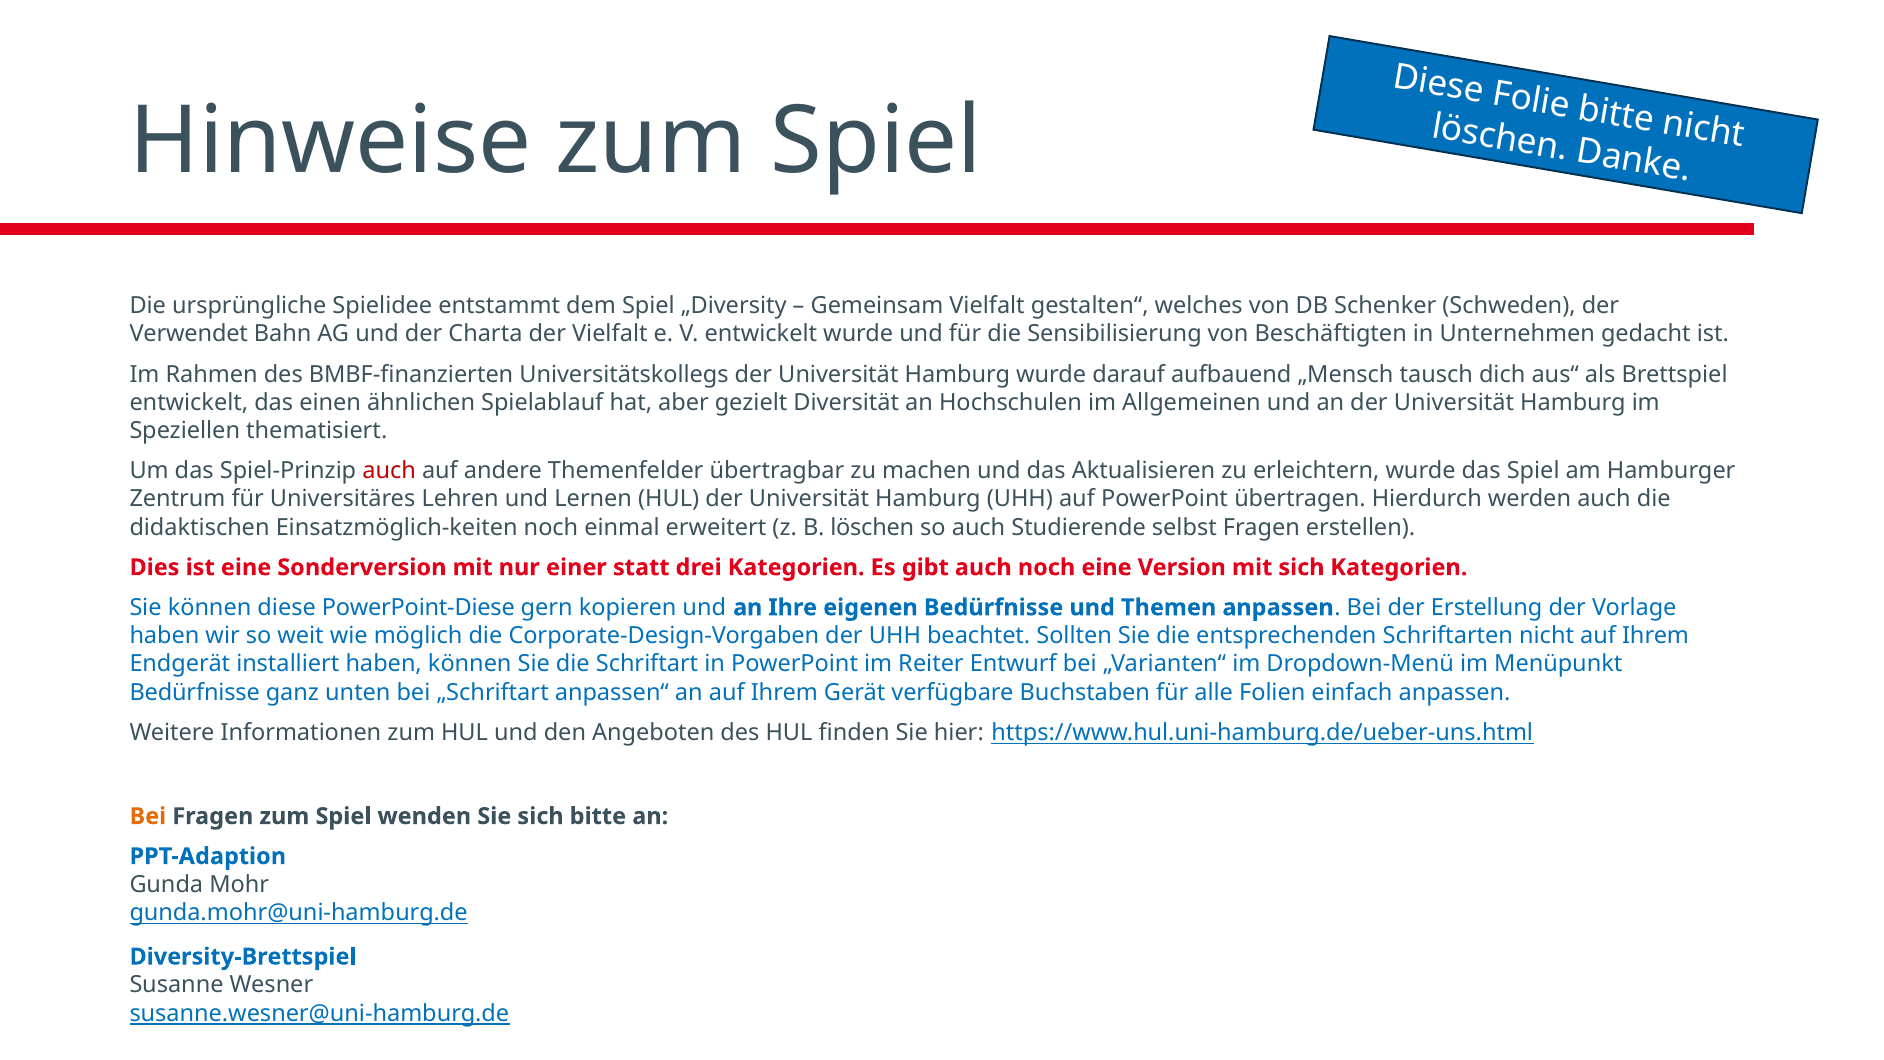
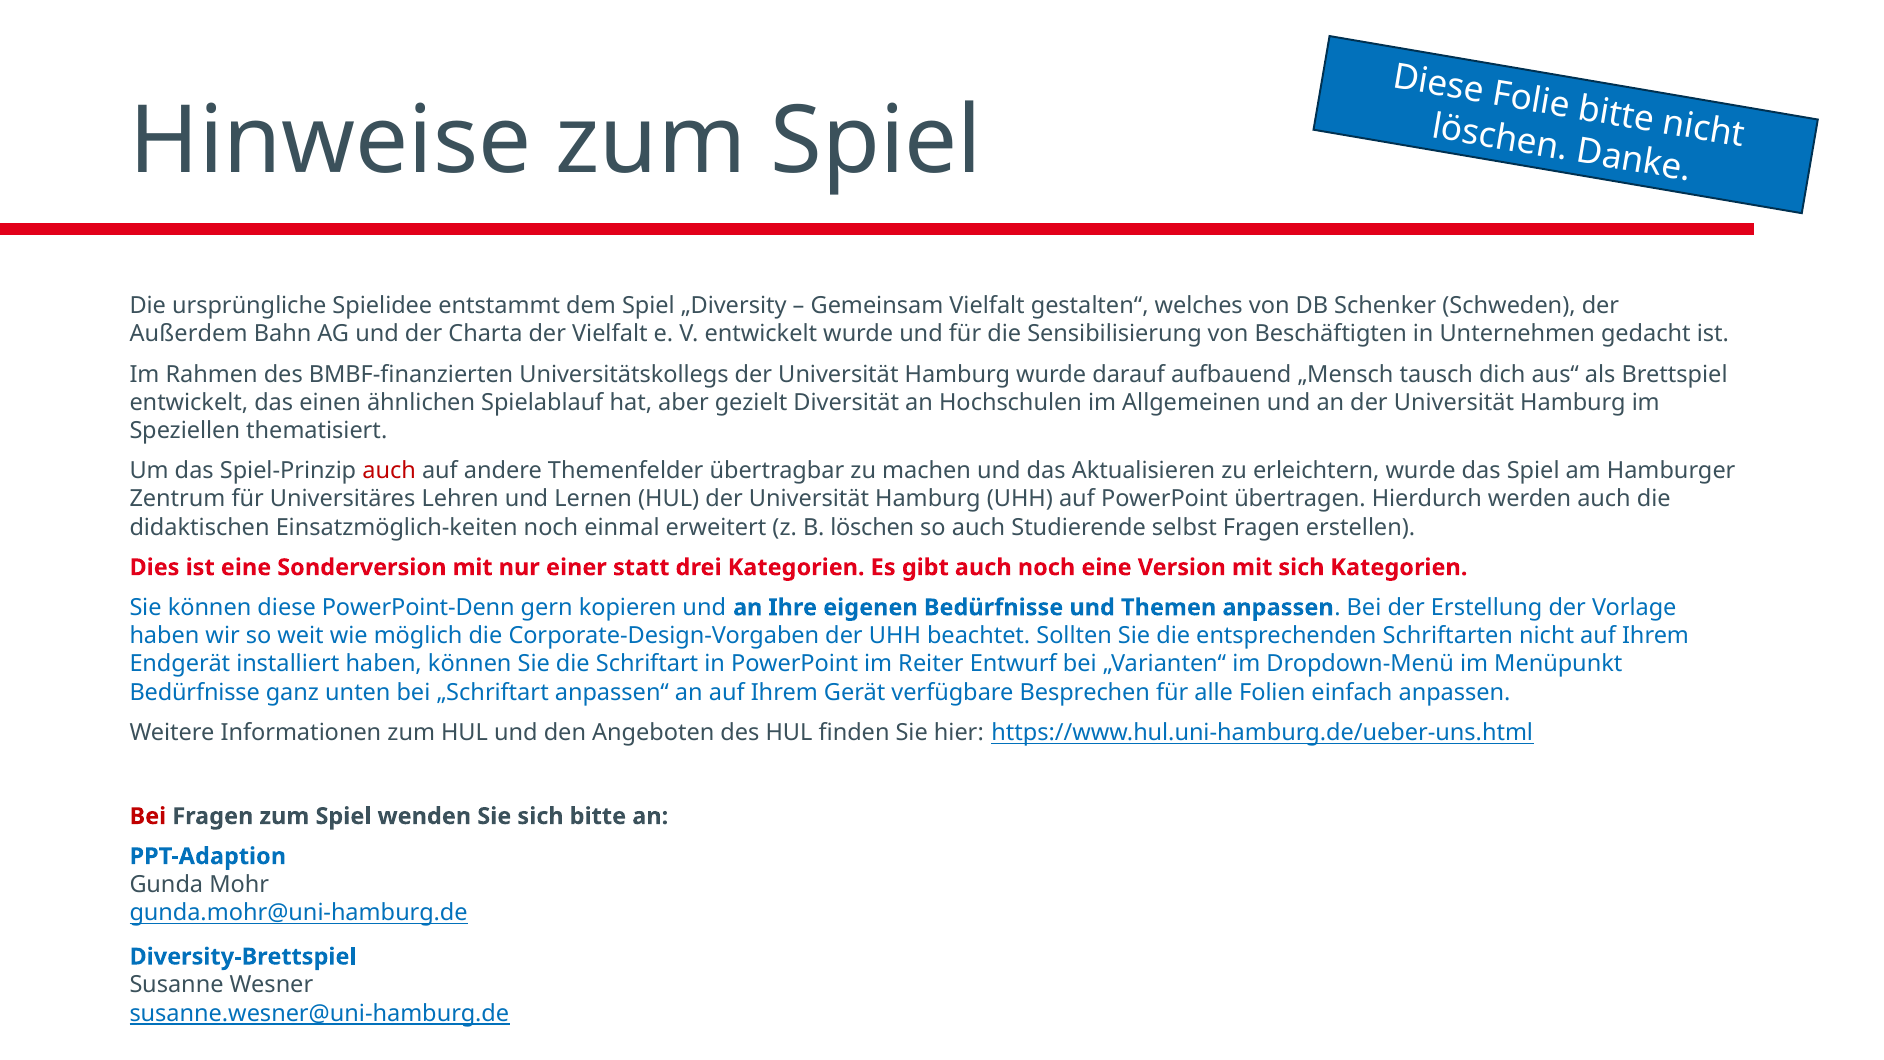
Verwendet: Verwendet -> Außerdem (189, 334)
PowerPoint-Diese: PowerPoint-Diese -> PowerPoint-Denn (418, 607)
Buchstaben: Buchstaben -> Besprechen (1085, 692)
Bei colour: orange -> red (148, 816)
